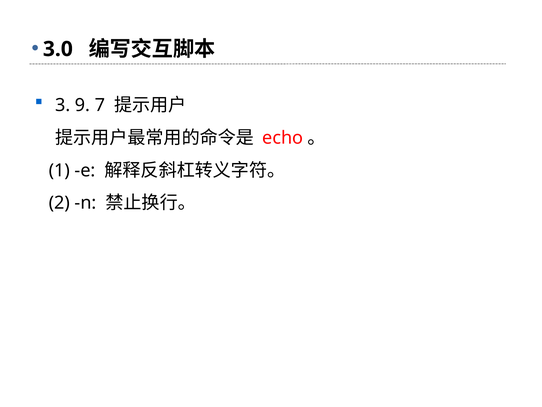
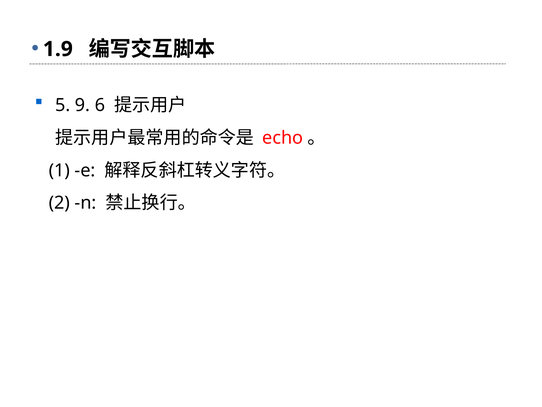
3.0: 3.0 -> 1.9 (58, 49)
3: 3 -> 5 (63, 105)
7: 7 -> 6 (100, 105)
